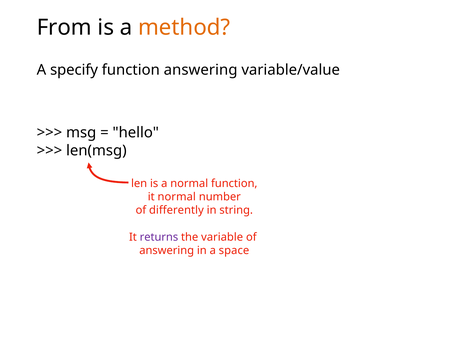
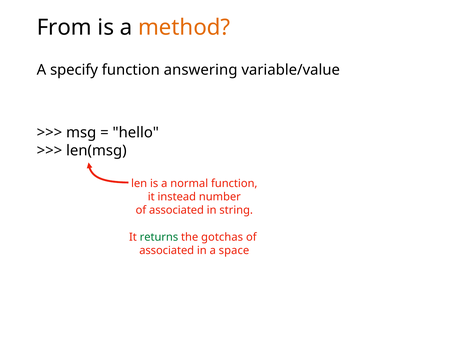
it normal: normal -> instead (177, 197)
differently: differently -> associated (176, 210)
returns colour: purple -> green (159, 237)
variable: variable -> gotchas (222, 237)
answering: answering -> associated (167, 250)
